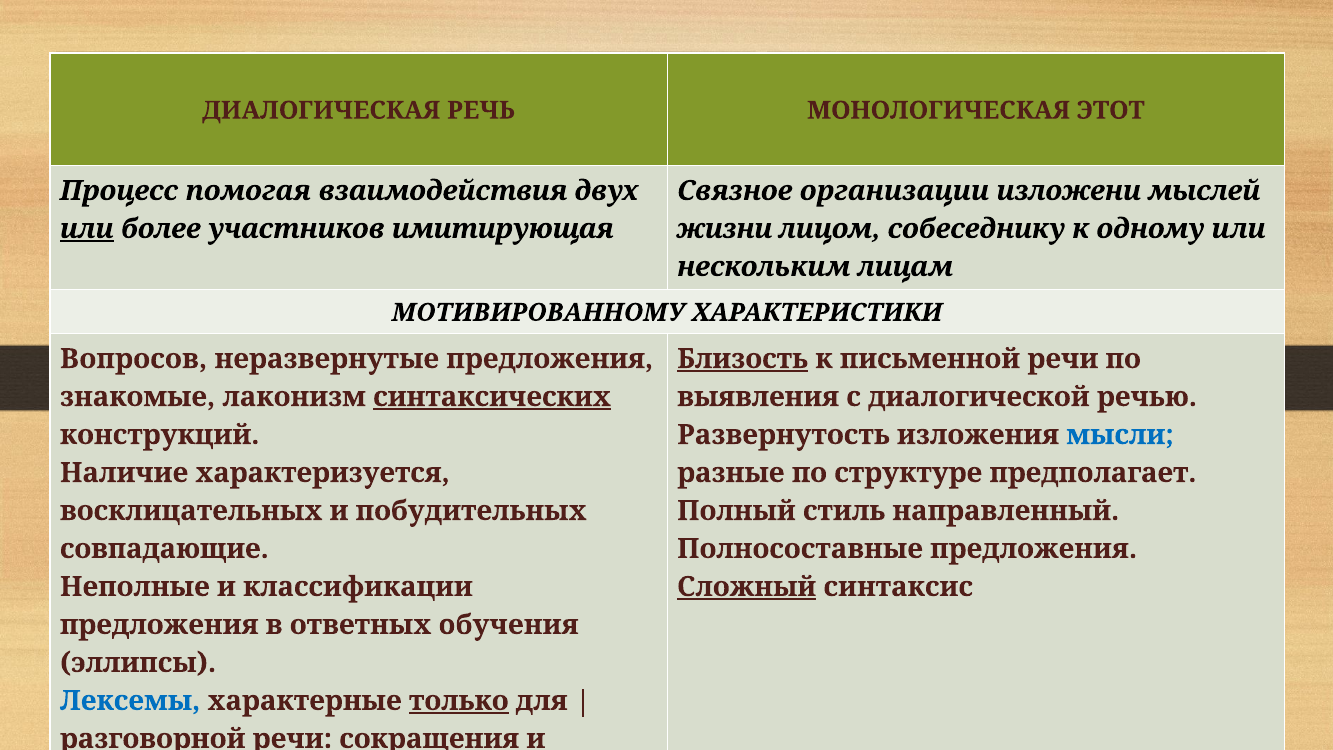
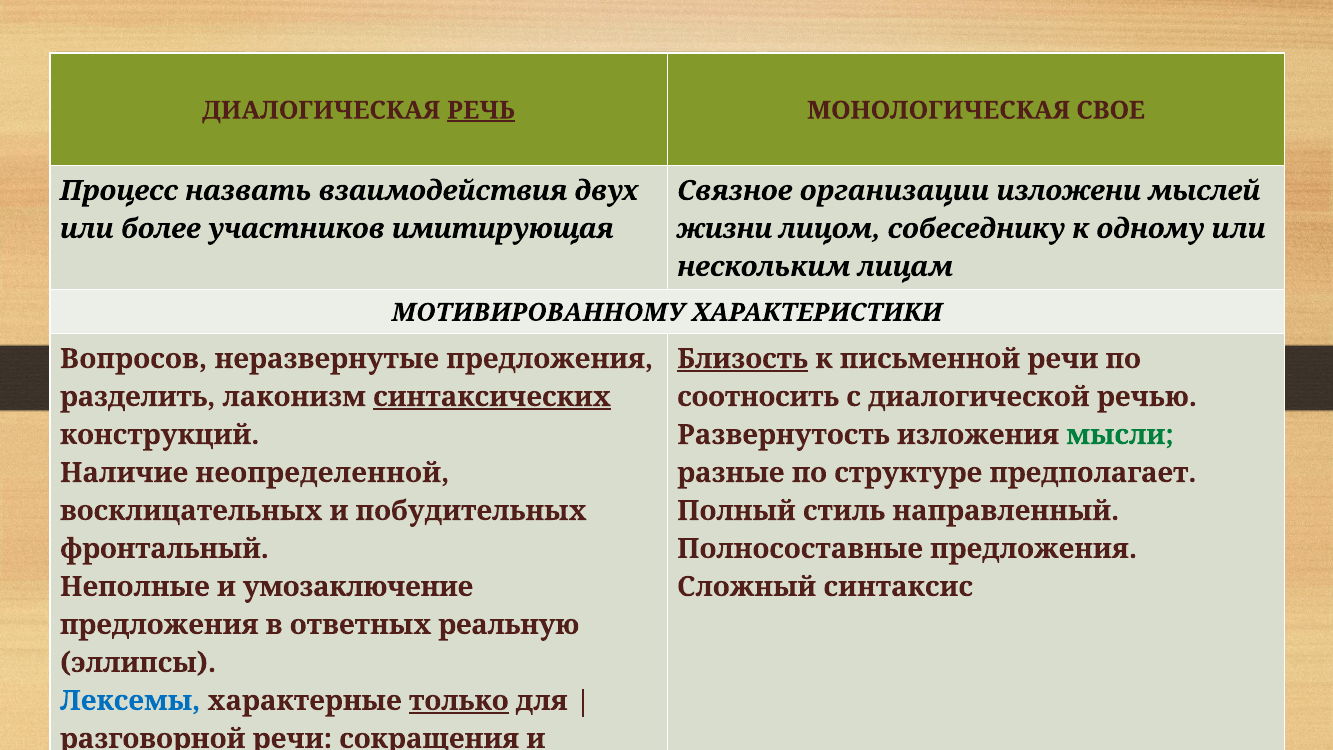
РЕЧЬ underline: none -> present (481, 110)
ЭТОТ: ЭТОТ -> СВОЕ (1111, 110)
помогая: помогая -> назвать (248, 191)
или underline: present -> none (87, 229)
знакомые: знакомые -> разделить (138, 397)
выявления: выявления -> соотносить (758, 397)
мысли colour: blue -> green (1120, 435)
характеризуется: характеризуется -> неопределенной (322, 473)
совпадающие: совпадающие -> фронтальный (164, 549)
классификации: классификации -> умозаключение (358, 587)
Сложный underline: present -> none (747, 587)
oбучения: oбучения -> реальную (509, 625)
